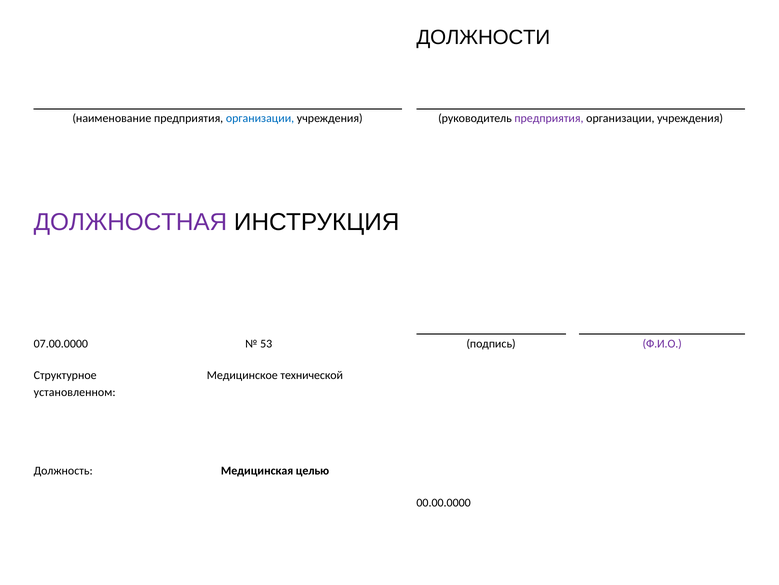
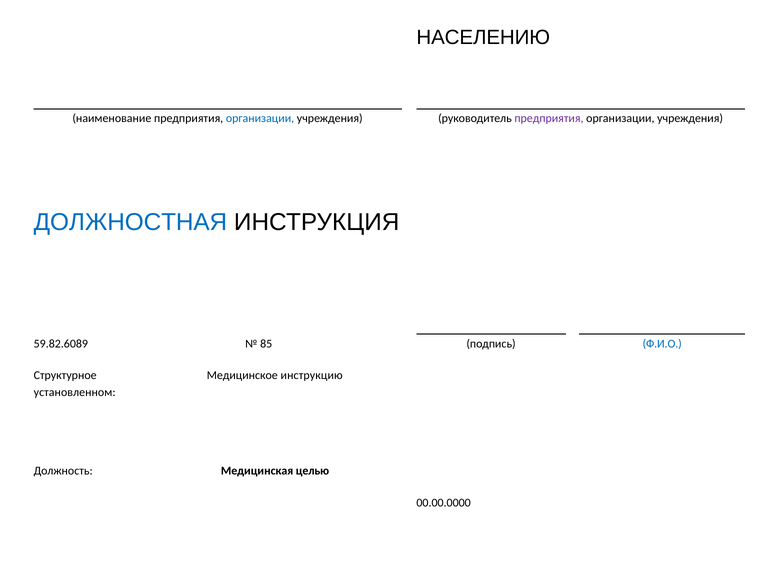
ДОЛЖНОСТИ: ДОЛЖНОСТИ -> НАСЕЛЕНИЮ (483, 37)
ДОЛЖНОСТНАЯ colour: purple -> blue (130, 222)
07.00.0000: 07.00.0000 -> 59.82.6089 (61, 343)
53: 53 -> 85 (266, 343)
Ф.И.О colour: purple -> blue (662, 343)
технической: технической -> инструкцию (312, 375)
